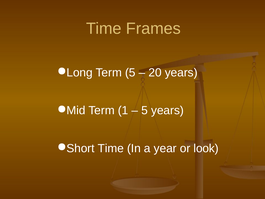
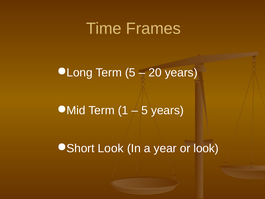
Short Time: Time -> Look (111, 148)
